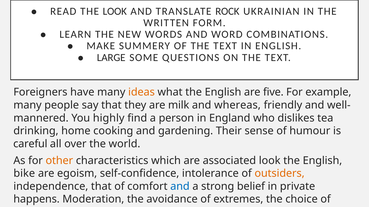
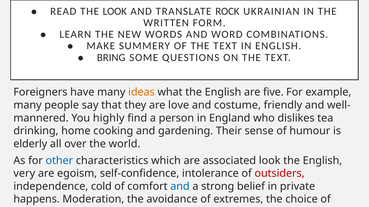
LARGE: LARGE -> BRING (111, 58)
milk: milk -> love (179, 105)
whereas: whereas -> costume (237, 105)
careful: careful -> elderly (30, 144)
other colour: orange -> blue (59, 161)
bike: bike -> very (24, 174)
outsiders colour: orange -> red (280, 174)
independence that: that -> cold (101, 187)
